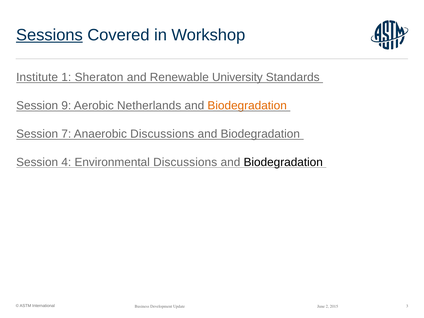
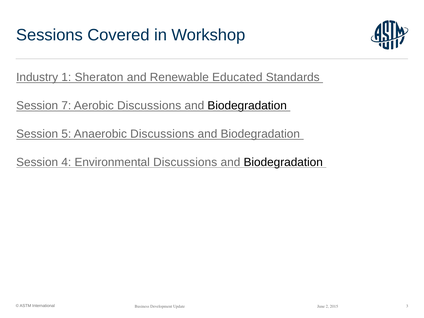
Sessions underline: present -> none (49, 35)
Institute: Institute -> Industry (37, 77)
University: University -> Educated (237, 77)
9: 9 -> 7 (66, 106)
Aerobic Netherlands: Netherlands -> Discussions (149, 106)
Biodegradation colour: orange -> black (247, 106)
7: 7 -> 5 (66, 134)
